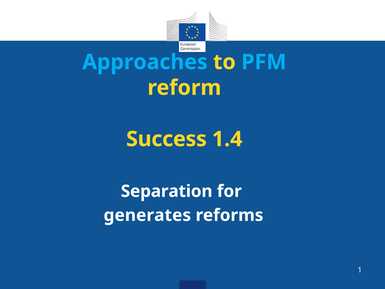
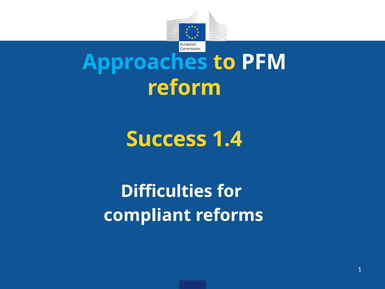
PFM colour: light blue -> white (264, 62)
Separation: Separation -> Difficulties (167, 191)
generates: generates -> compliant (147, 215)
